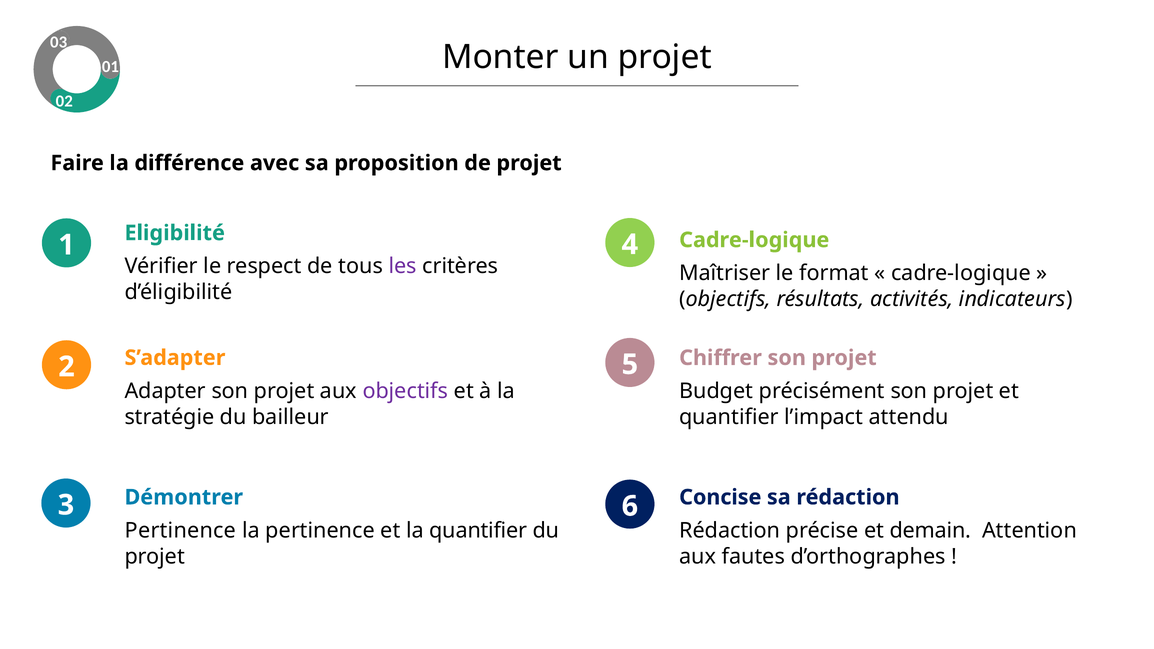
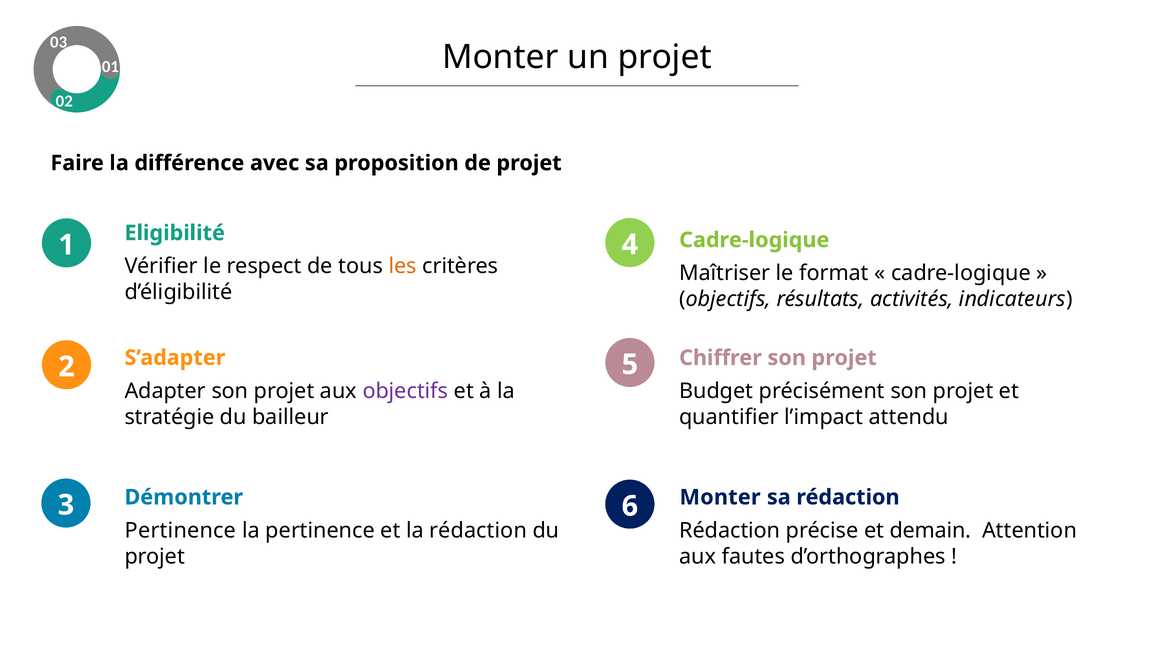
les colour: purple -> orange (403, 266)
Concise: Concise -> Monter (720, 497)
la quantifier: quantifier -> rédaction (478, 531)
